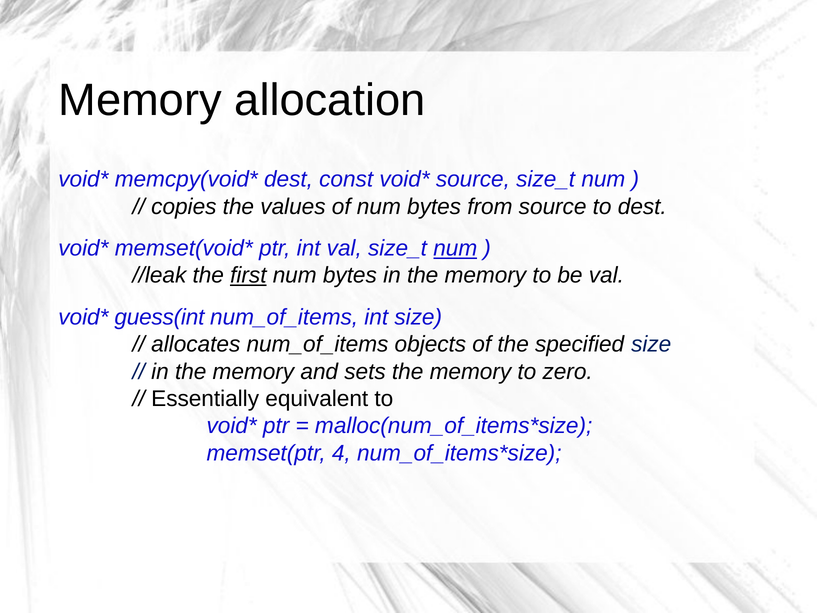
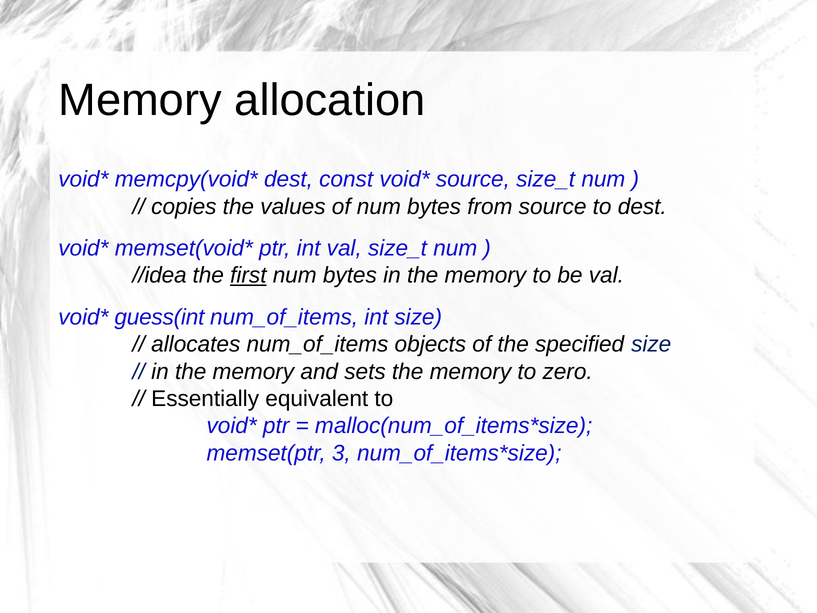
num underline: present -> none (455, 248)
//leak: //leak -> //idea (159, 275)
4: 4 -> 3 (341, 453)
